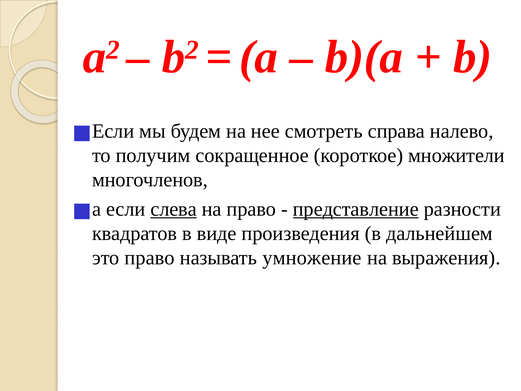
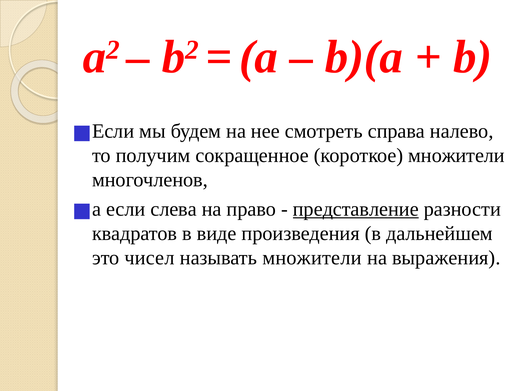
слева underline: present -> none (174, 209)
это право: право -> чисел (149, 258)
называть умножение: умножение -> множители (312, 258)
